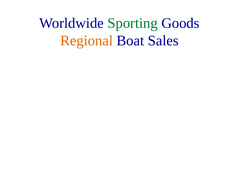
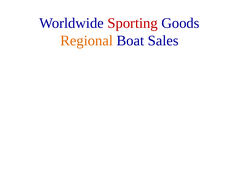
Sporting colour: green -> red (133, 23)
